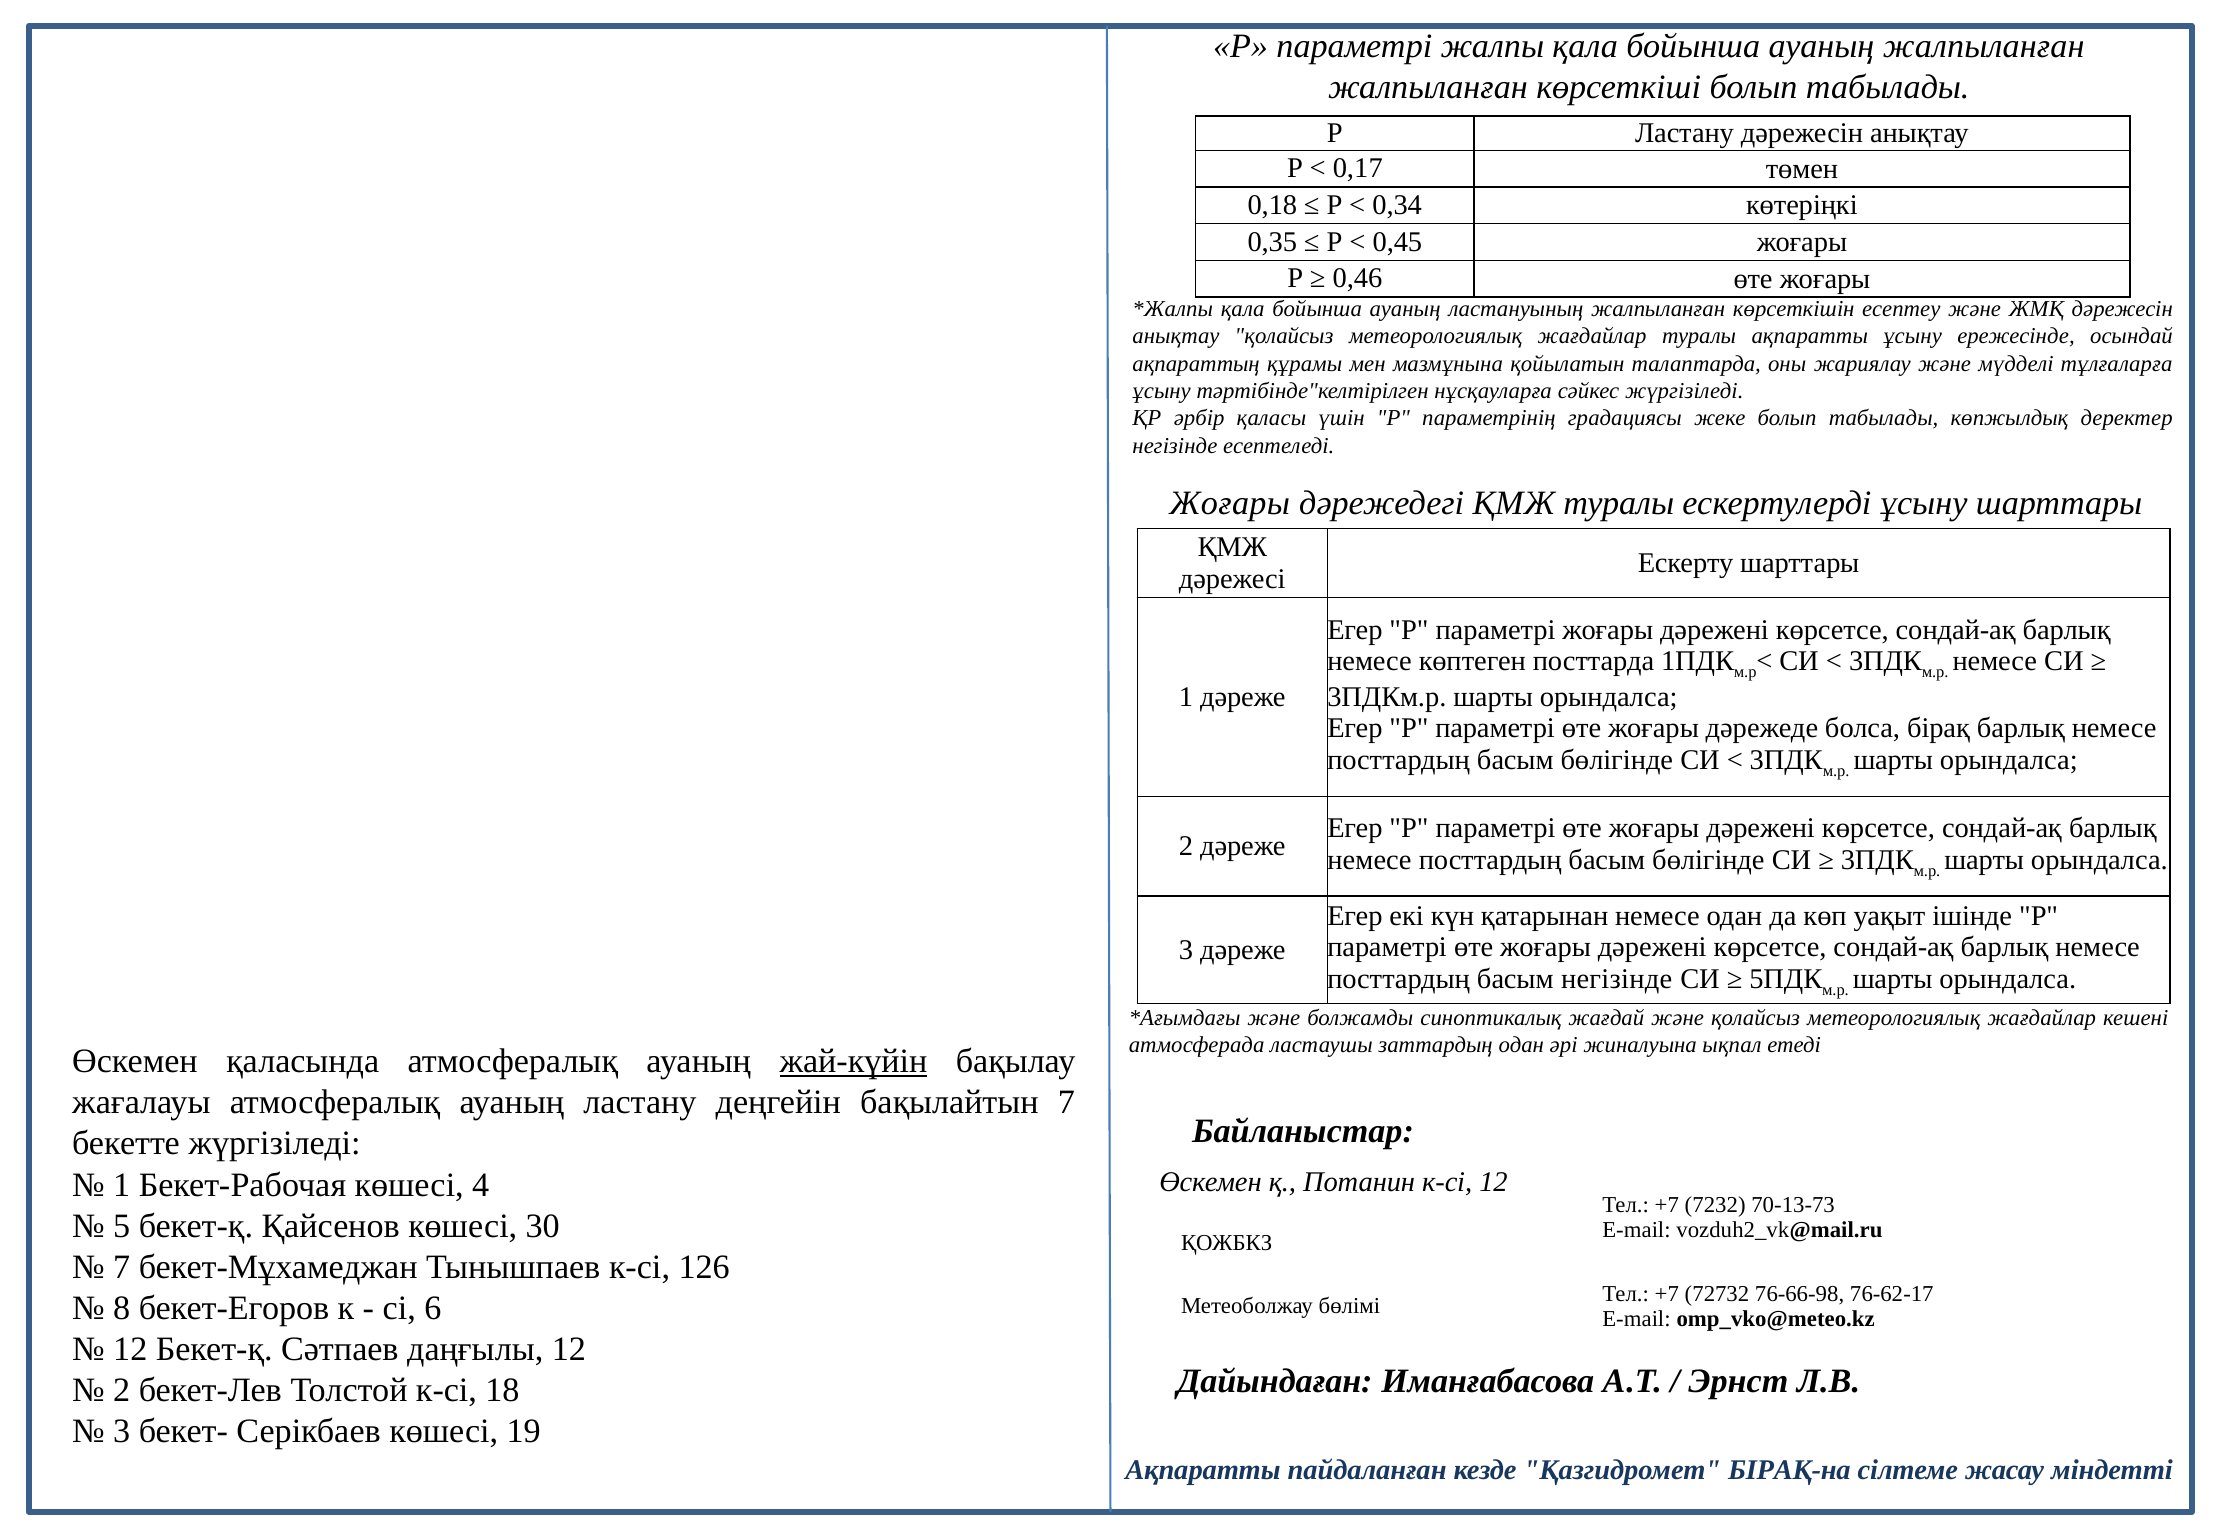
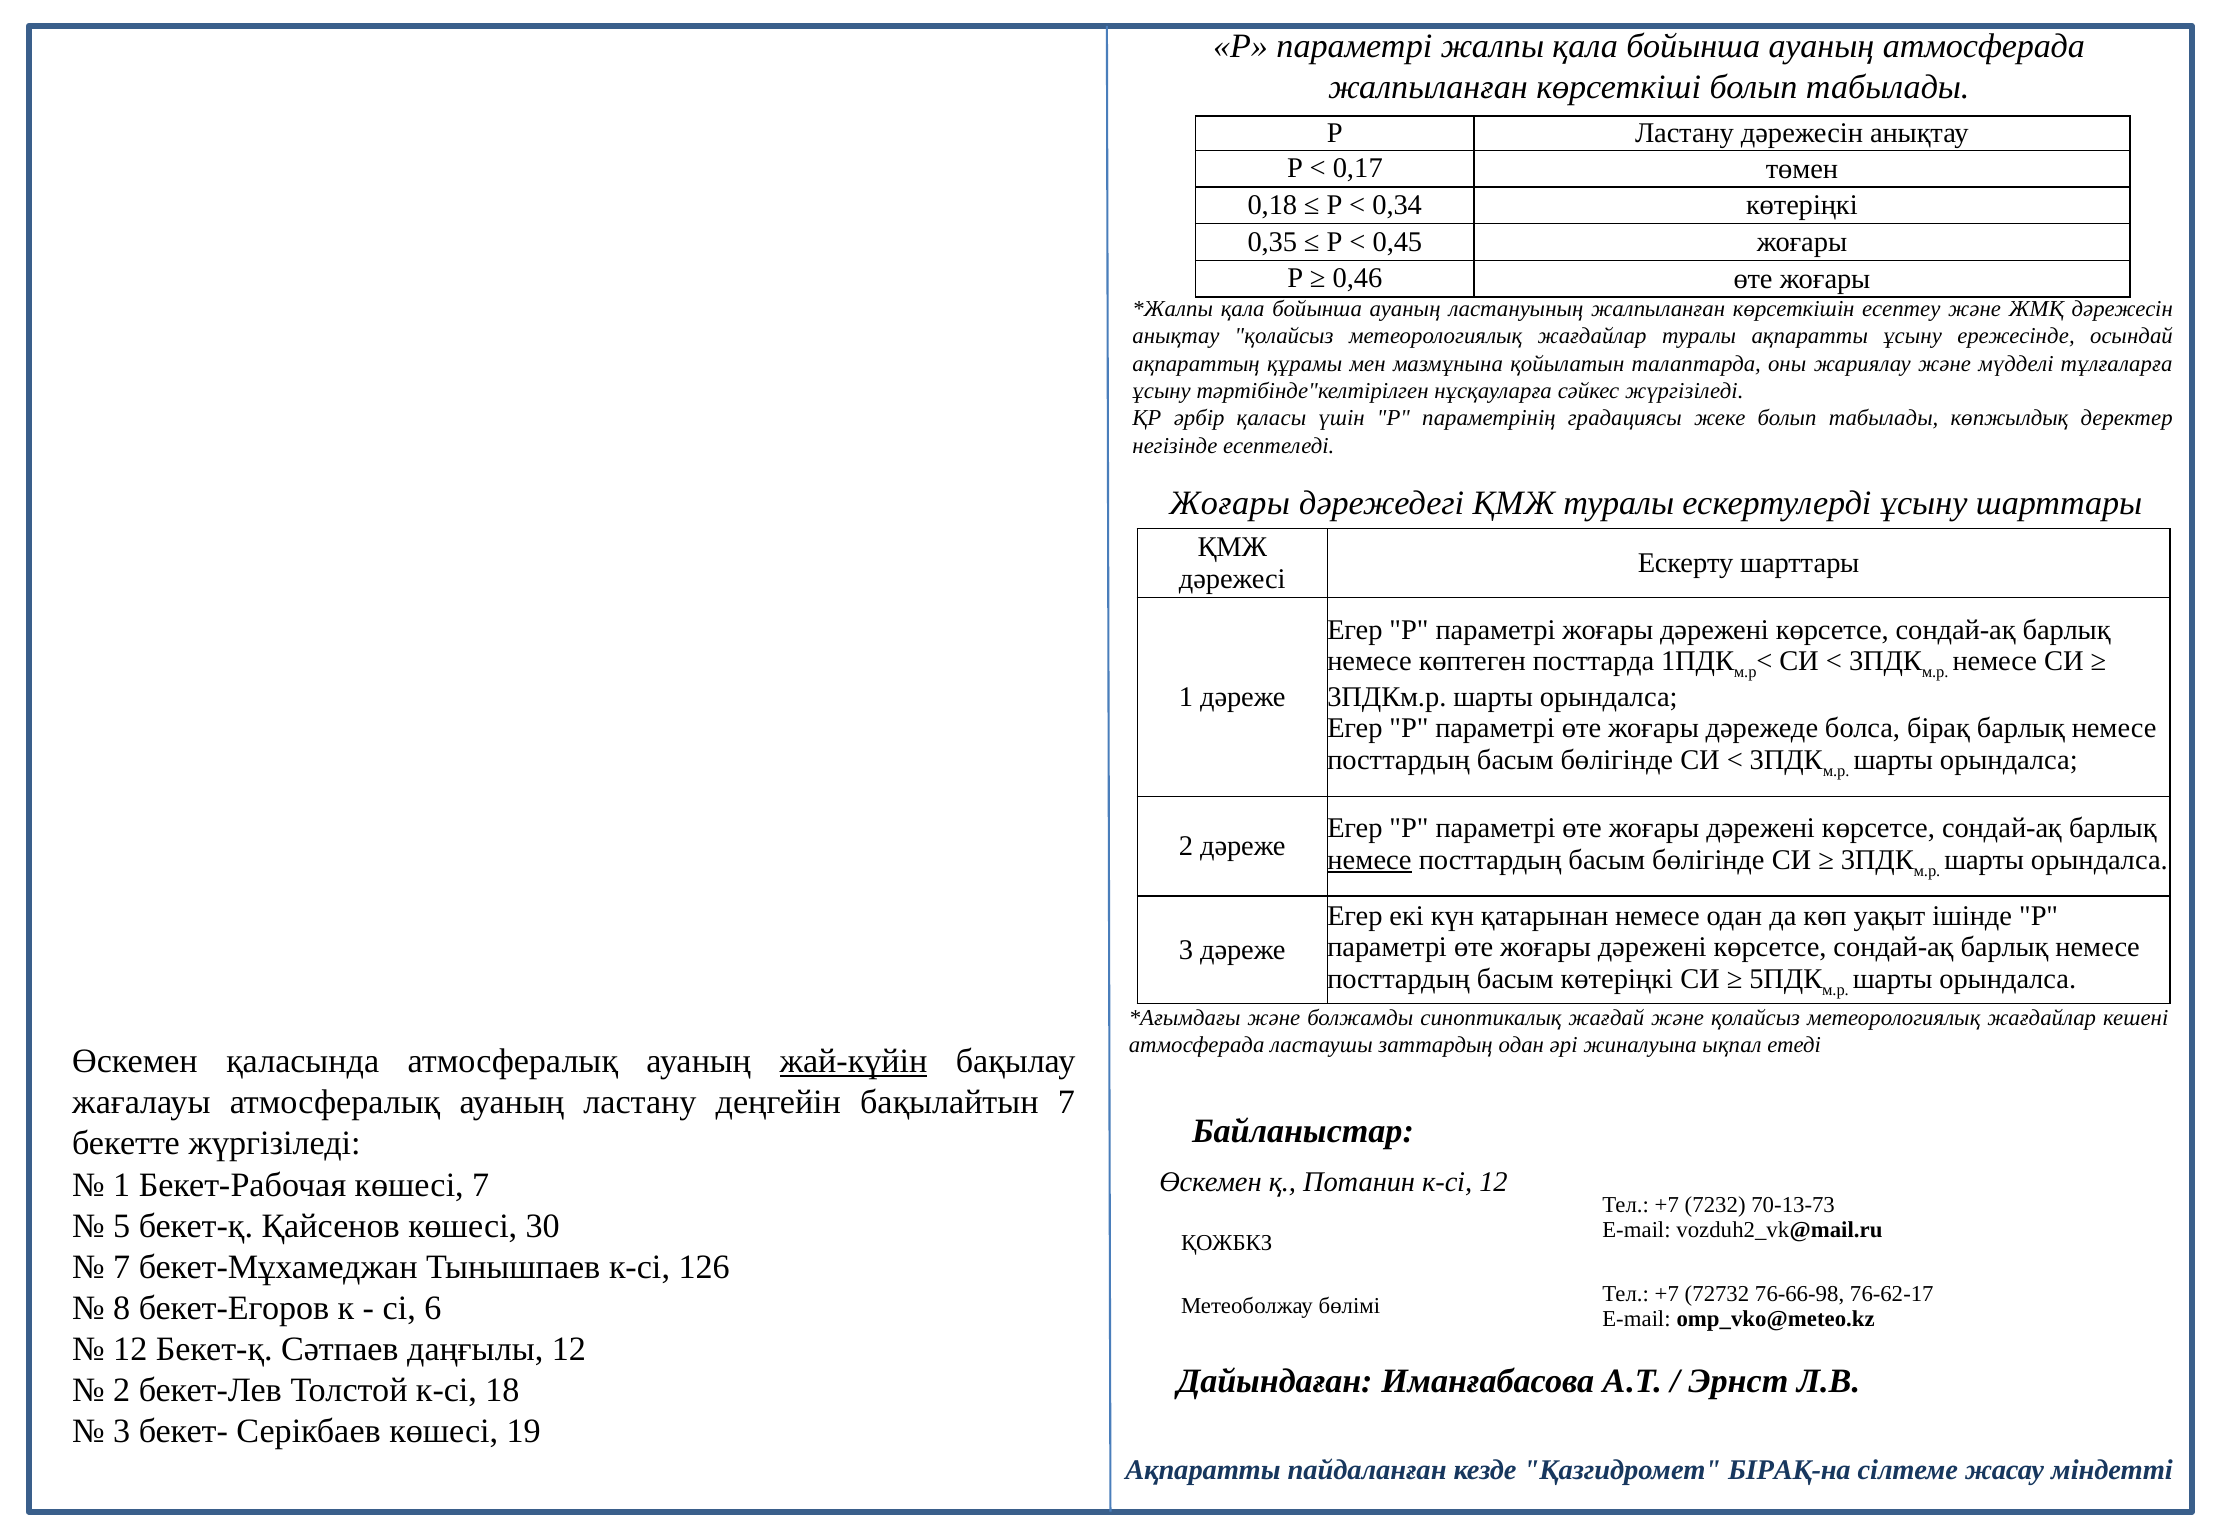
ауаның жалпыланған: жалпыланған -> атмосферада (1984, 46)
немесе underline: none -> present (1369, 859)
басым негізінде: негізінде -> көтеріңкі (1617, 979)
көшесі 4: 4 -> 7 (481, 1184)
